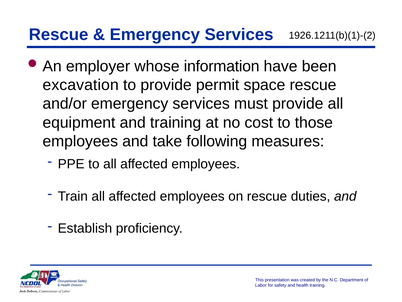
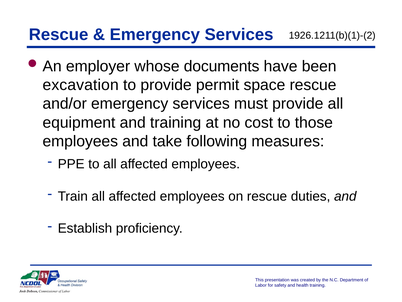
information: information -> documents (222, 66)
